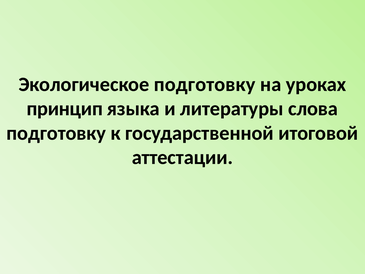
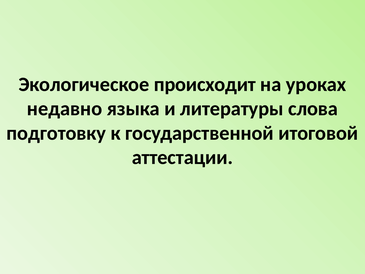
Экологическое подготовку: подготовку -> происходит (205, 84)
принцип: принцип -> недавно (65, 109)
